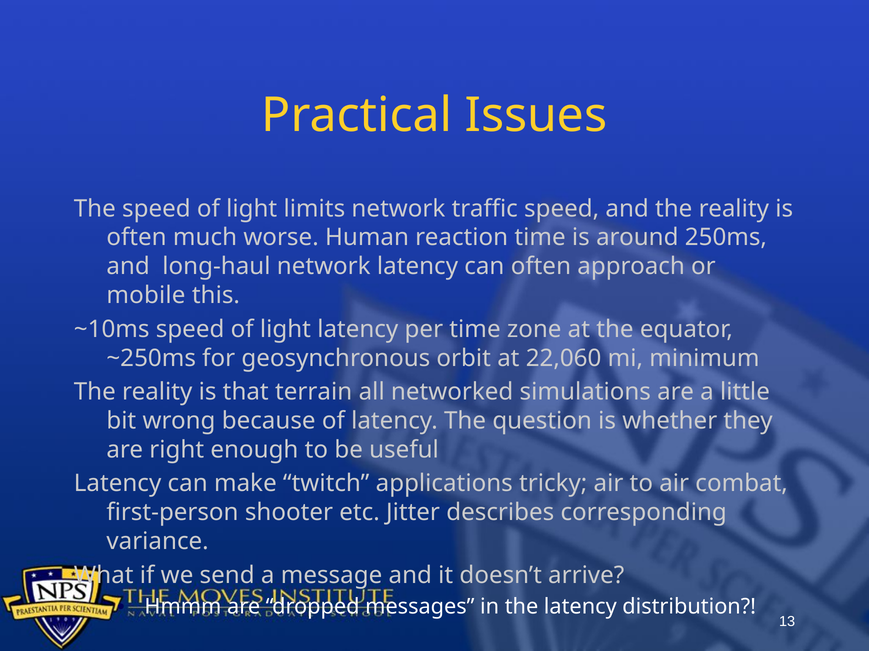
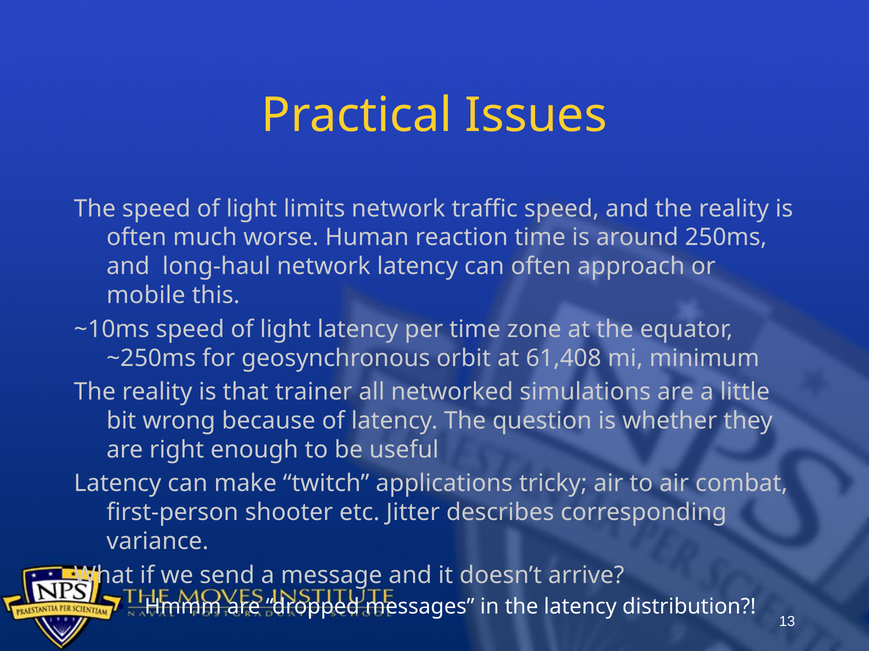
22,060: 22,060 -> 61,408 (564, 359)
terrain: terrain -> trainer (314, 392)
